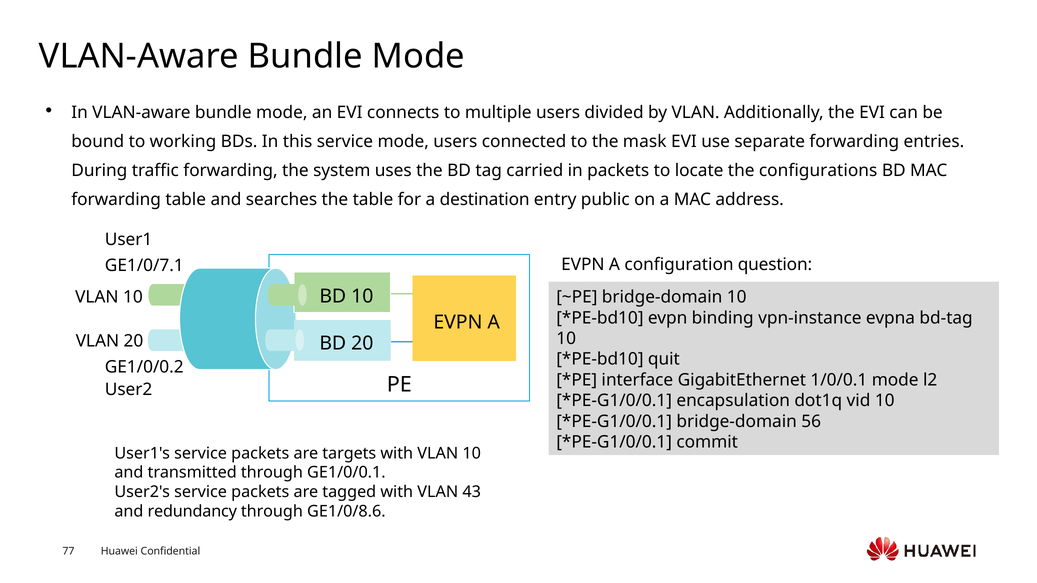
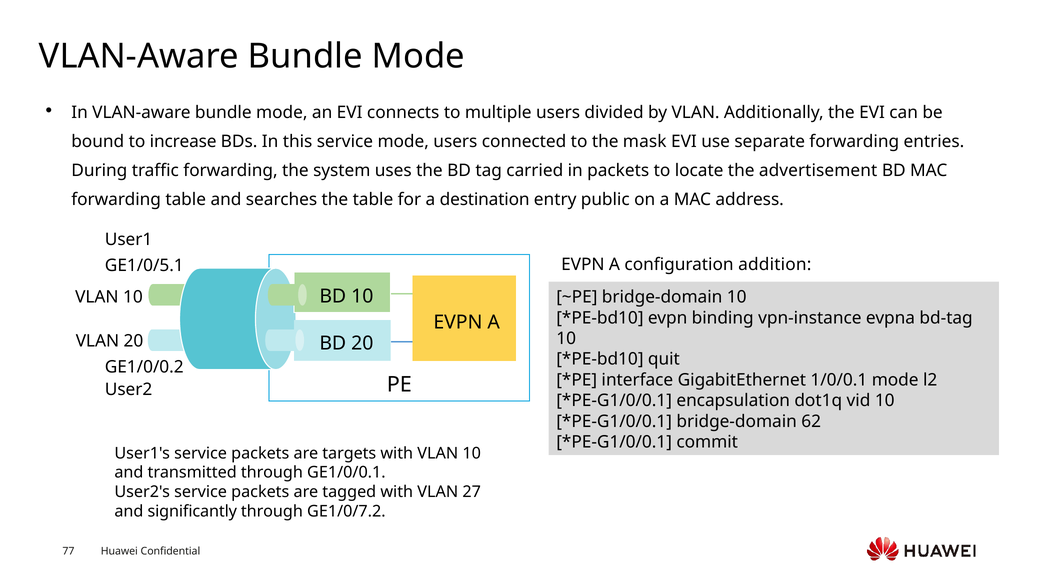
working: working -> increase (183, 142)
configurations: configurations -> advertisement (818, 171)
question: question -> addition (775, 264)
GE1/0/7.1: GE1/0/7.1 -> GE1/0/5.1 (144, 266)
56: 56 -> 62 (811, 422)
43: 43 -> 27 (472, 492)
redundancy: redundancy -> significantly (192, 512)
GE1/0/8.6: GE1/0/8.6 -> GE1/0/7.2 (346, 512)
